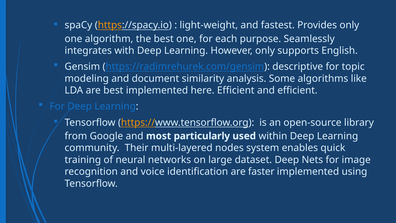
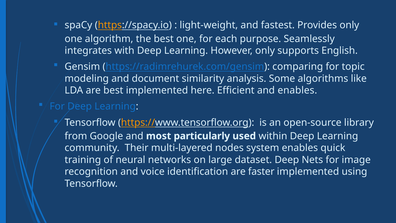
descriptive: descriptive -> comparing (298, 67)
and efficient: efficient -> enables (297, 90)
